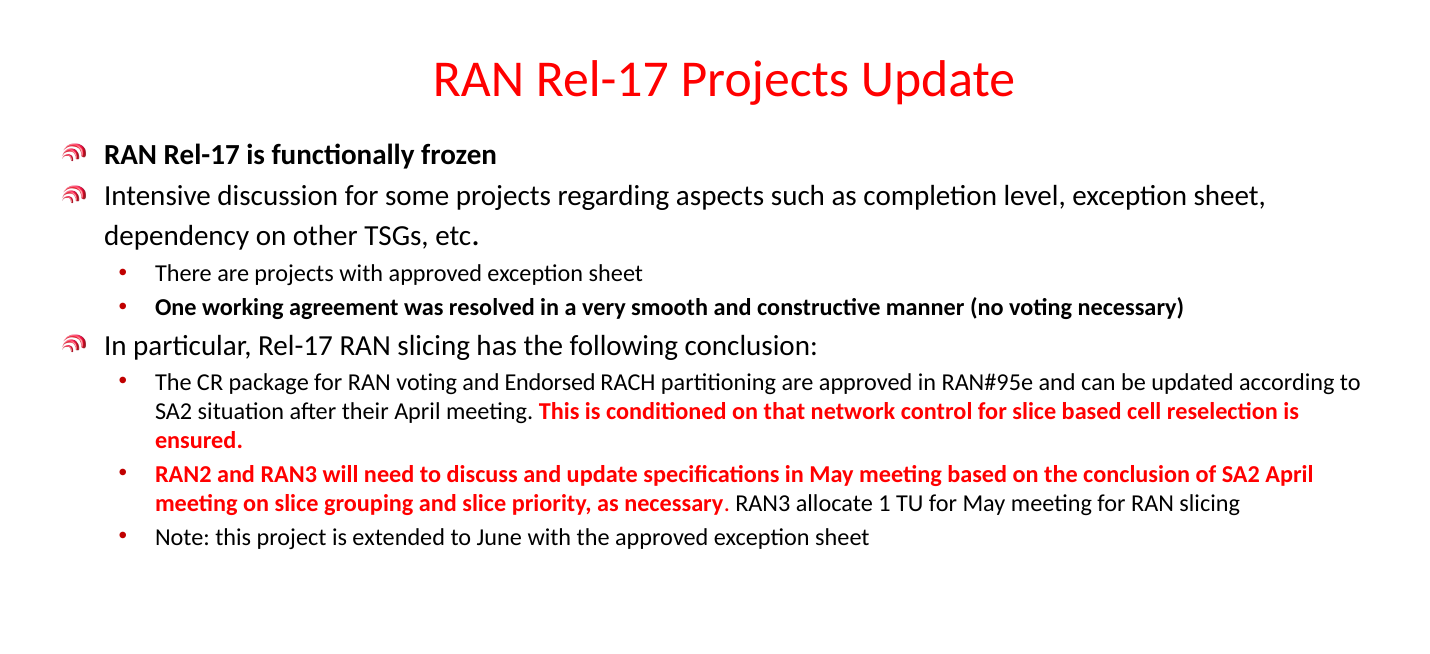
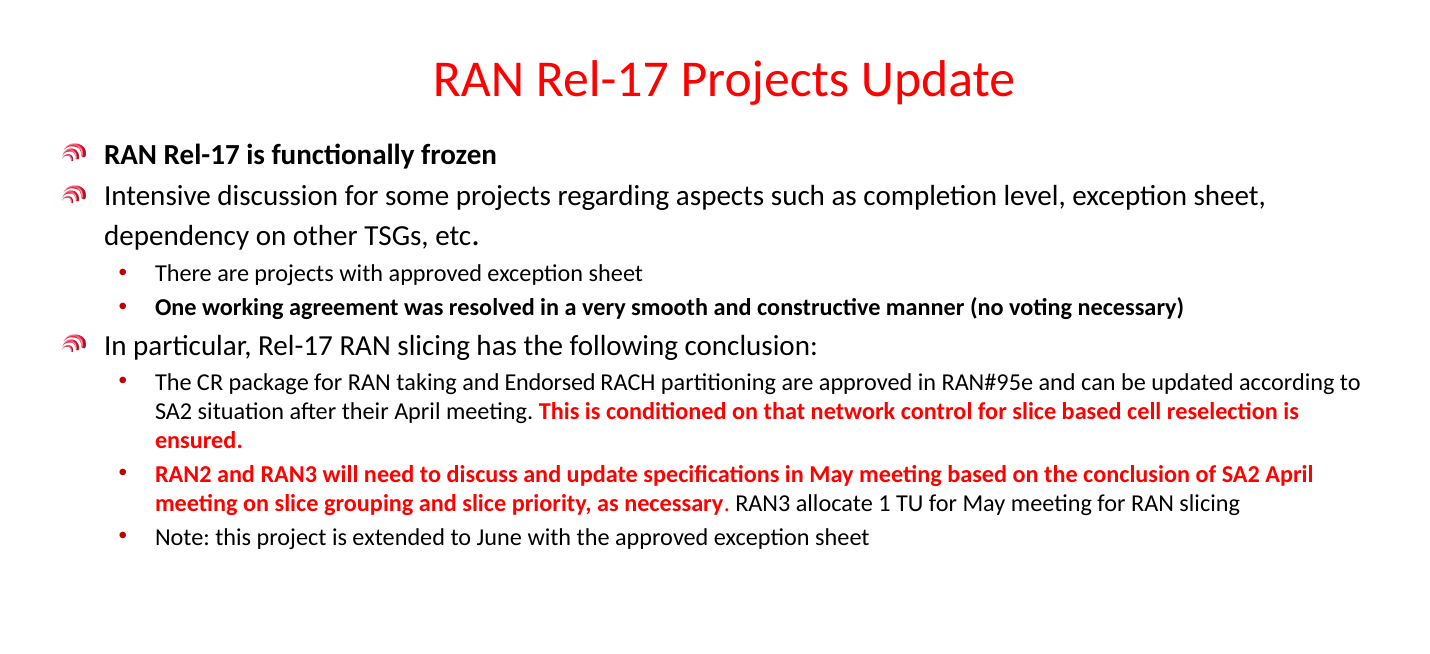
RAN voting: voting -> taking (427, 382)
